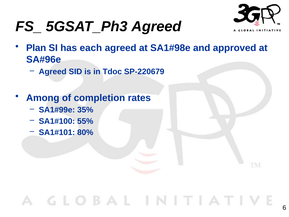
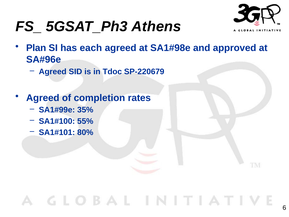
5GSAT_Ph3 Agreed: Agreed -> Athens (156, 26)
Among: Among -> Agreed (43, 98)
